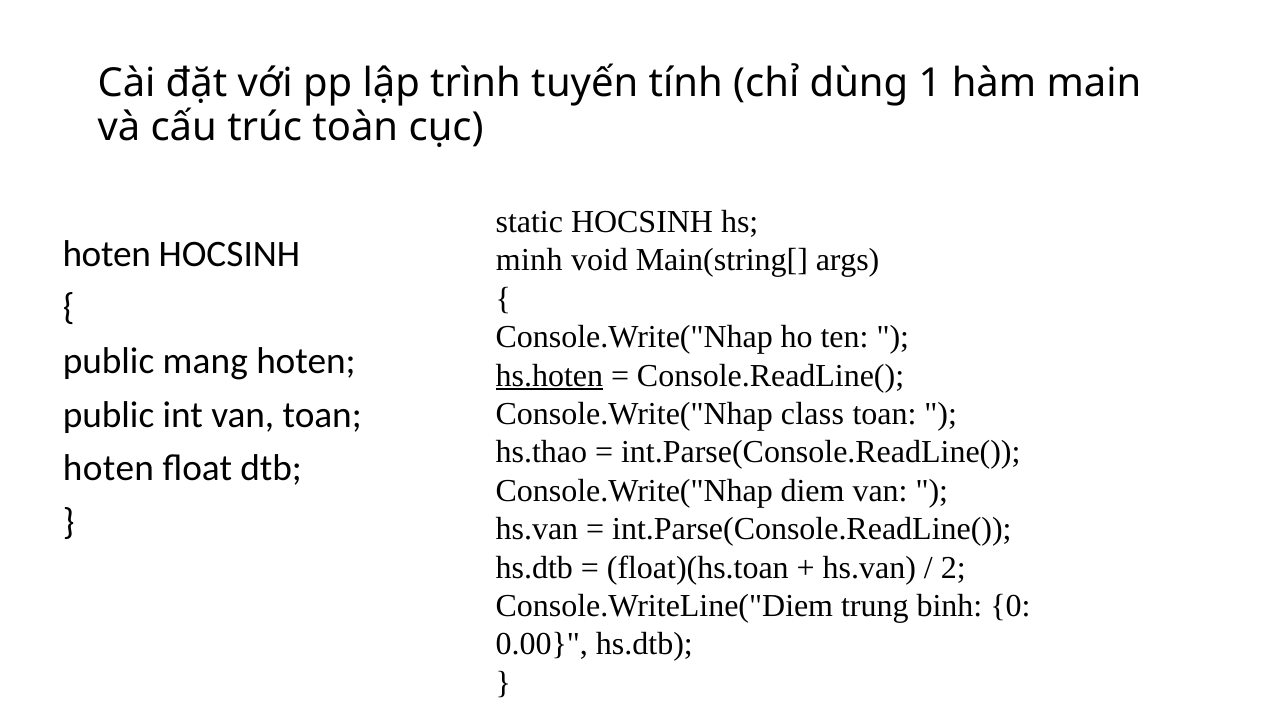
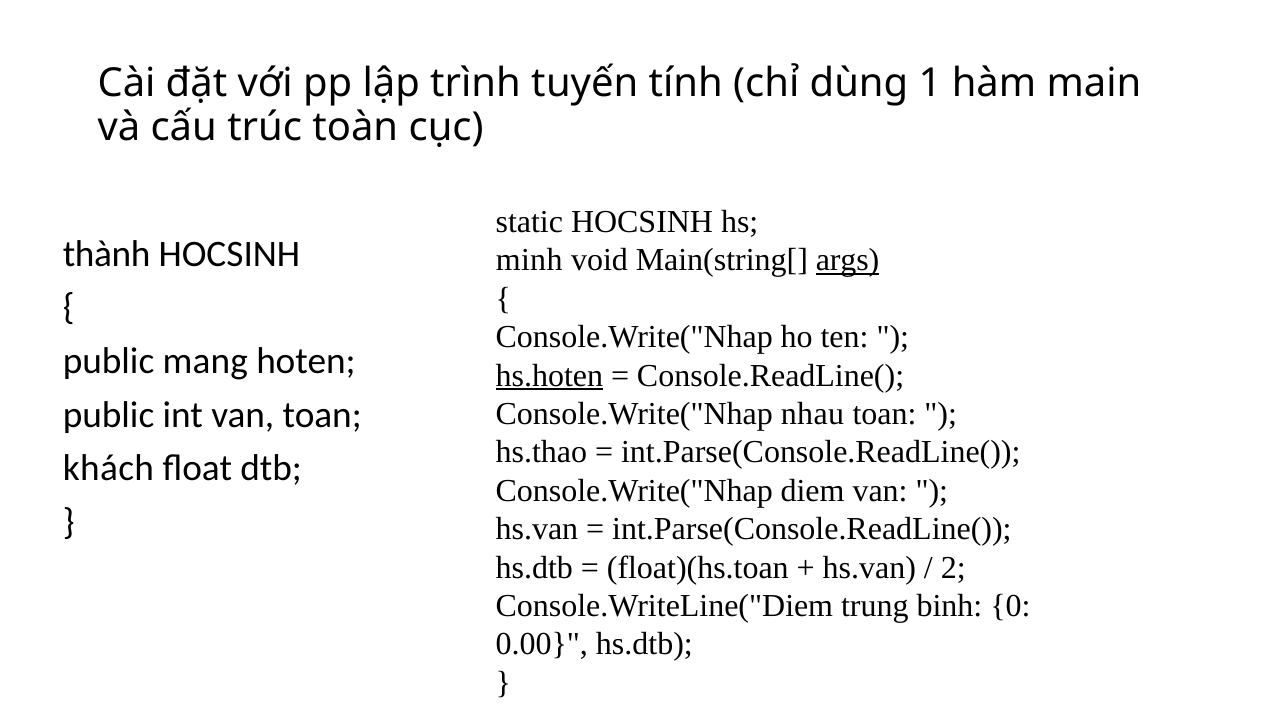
hoten: hoten -> thành (107, 254)
args underline: none -> present (848, 260)
class: class -> nhau (812, 414)
hoten: hoten -> khách (108, 468)
